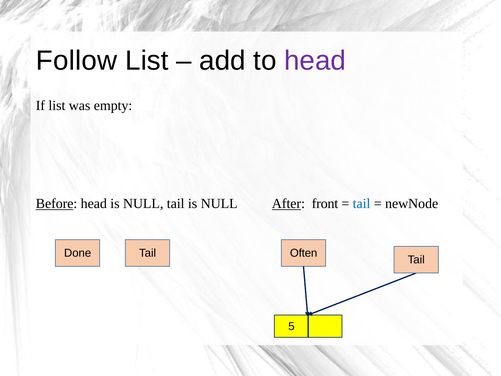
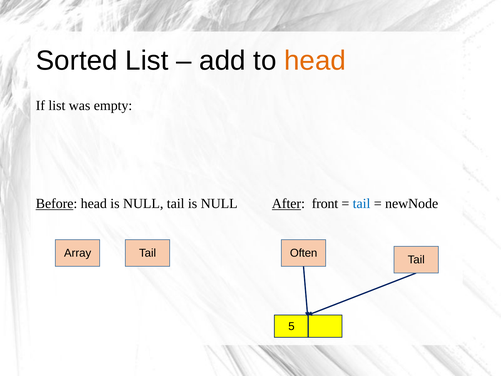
Follow: Follow -> Sorted (77, 61)
head colour: purple -> orange (315, 61)
Done: Done -> Array (78, 253)
